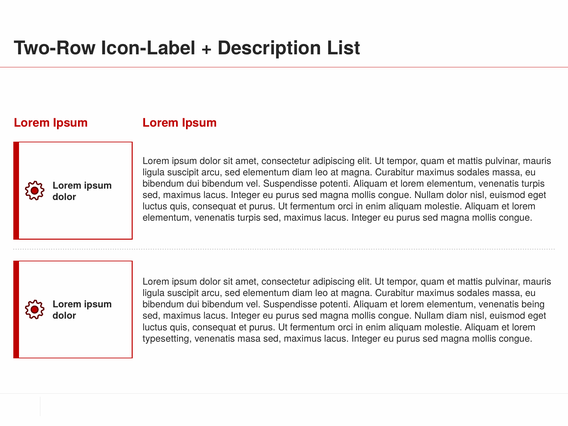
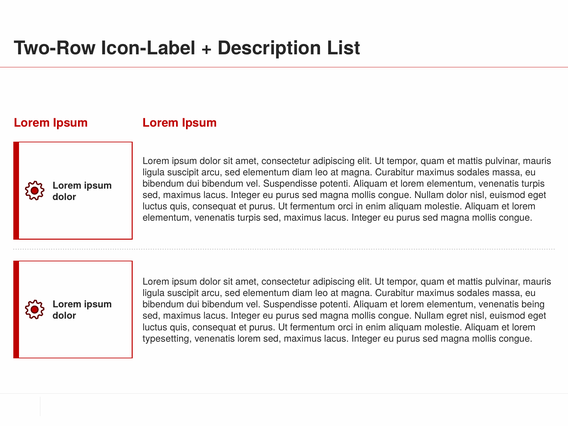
Nullam diam: diam -> egret (457, 316)
venenatis masa: masa -> lorem (249, 339)
